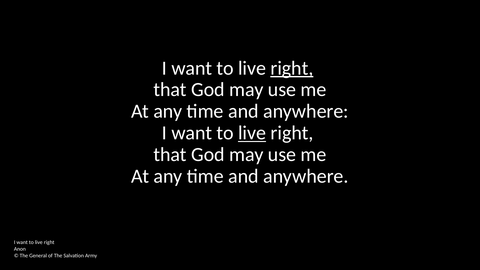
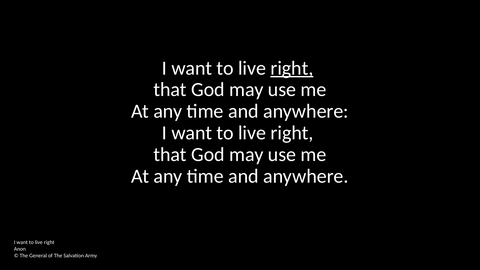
live underline: present -> none (252, 133)
